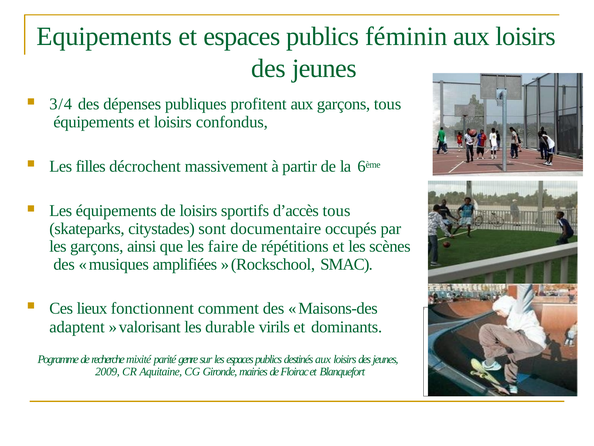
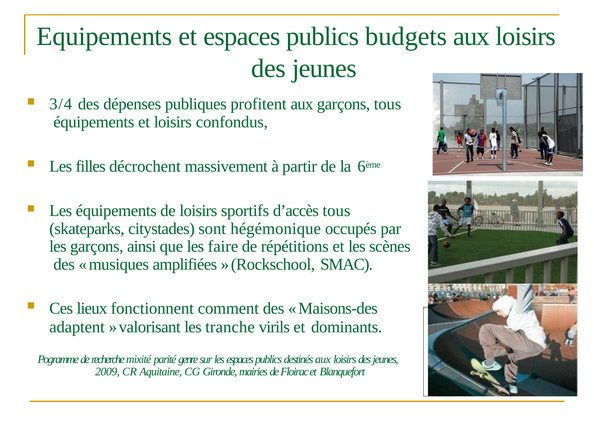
féminin: féminin -> budgets (406, 37)
documentaire: documentaire -> hégémonique (276, 228)
durable: durable -> tranche (230, 327)
